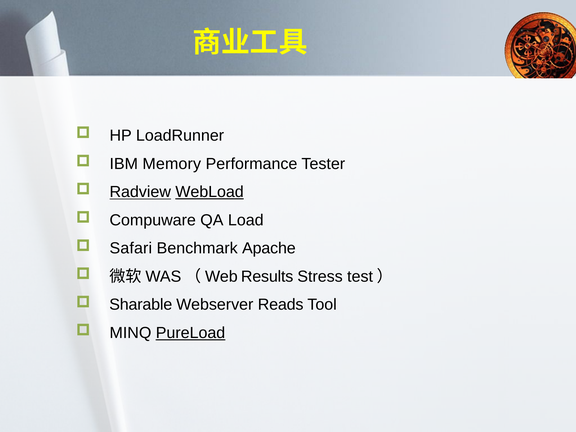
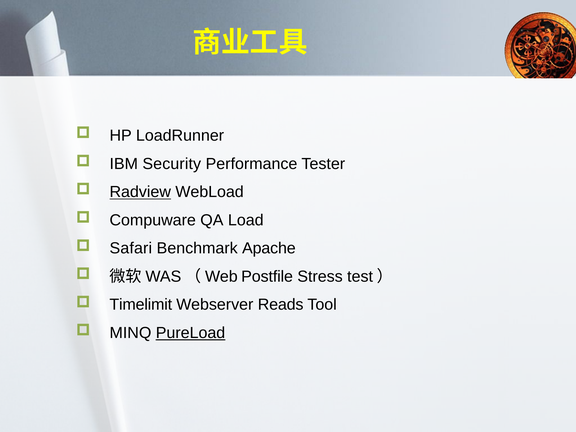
Memory: Memory -> Security (172, 164)
WebLoad underline: present -> none (210, 192)
Results: Results -> Postfile (267, 277)
Sharable: Sharable -> Timelimit (141, 305)
